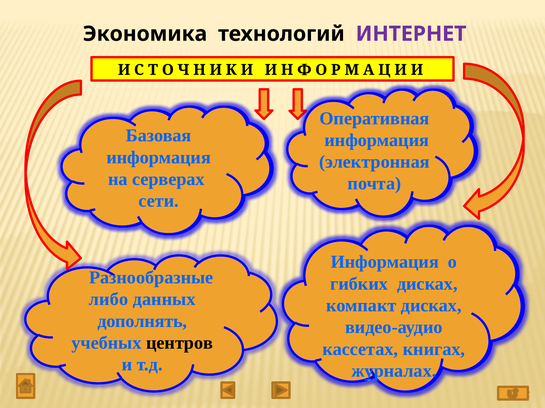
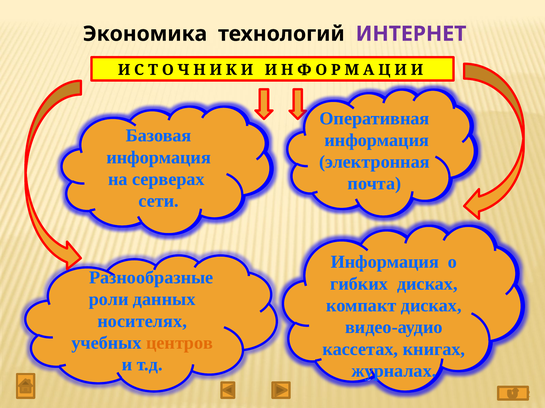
либо: либо -> роли (109, 300)
дополнять: дополнять -> носителях (142, 322)
центров colour: black -> orange (180, 343)
